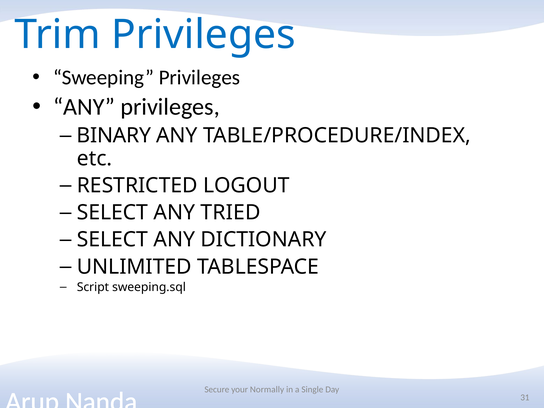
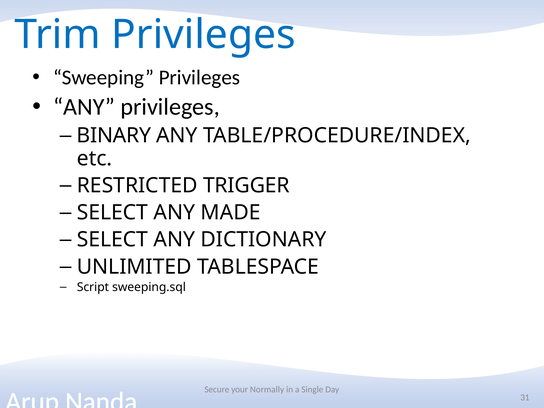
LOGOUT: LOGOUT -> TRIGGER (246, 185)
TRIED: TRIED -> MADE (231, 213)
